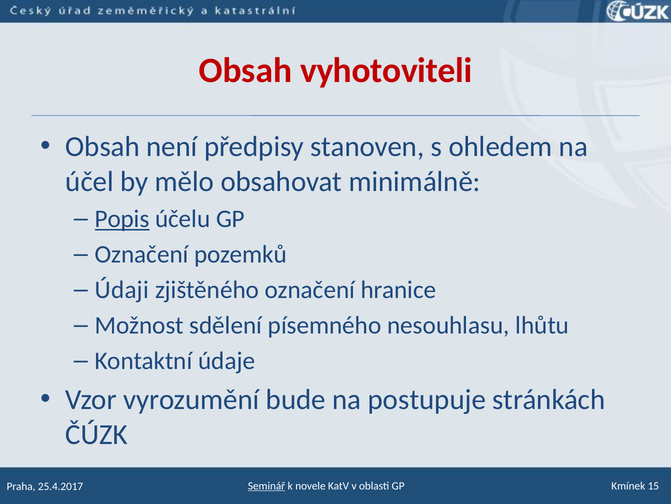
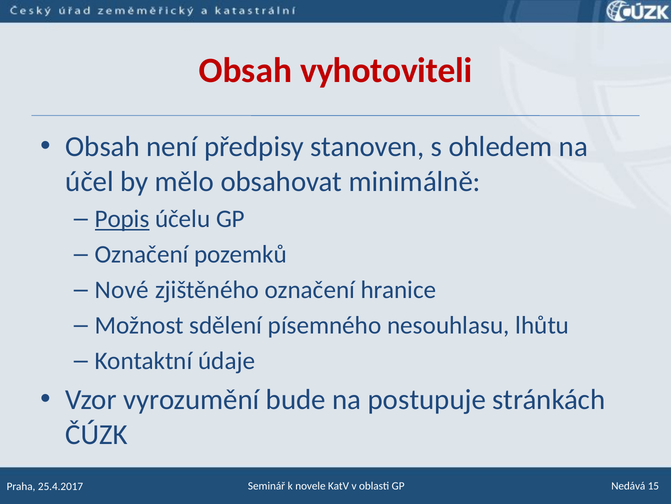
Údaji: Údaji -> Nové (122, 290)
Seminář underline: present -> none (267, 485)
Kmínek: Kmínek -> Nedává (628, 485)
